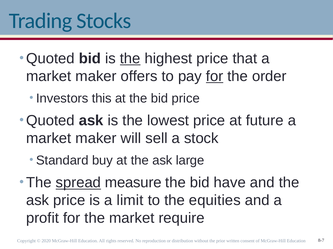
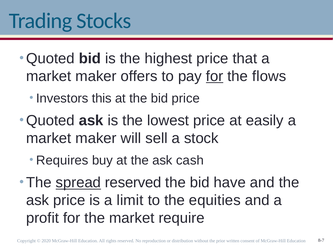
the underline: present -> none (130, 59)
order: order -> flows (269, 76)
future: future -> easily (265, 121)
Standard: Standard -> Requires (62, 161)
large: large -> cash (190, 161)
spread measure: measure -> reserved (133, 183)
